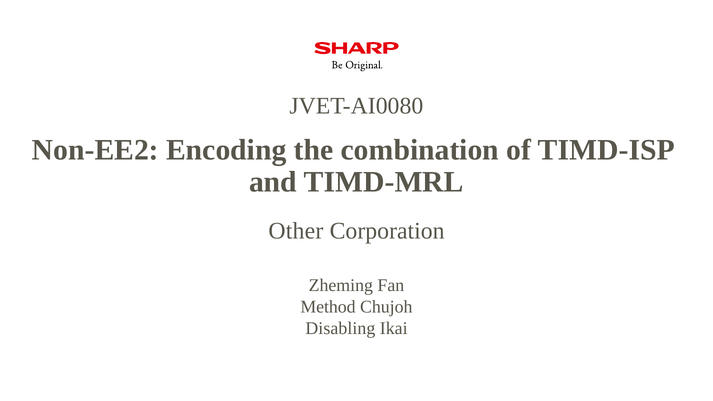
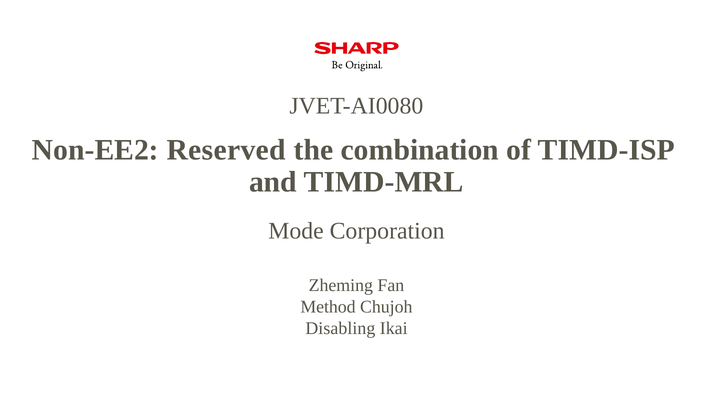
Encoding: Encoding -> Reserved (226, 150)
Other: Other -> Mode (296, 231)
